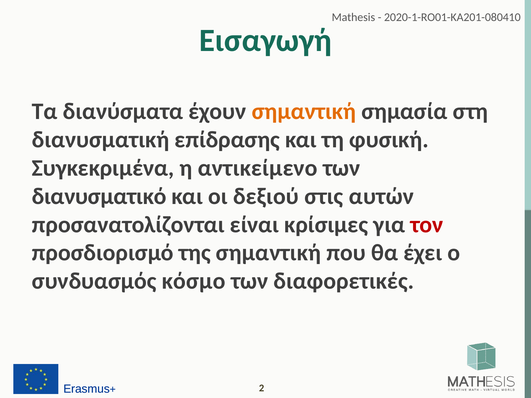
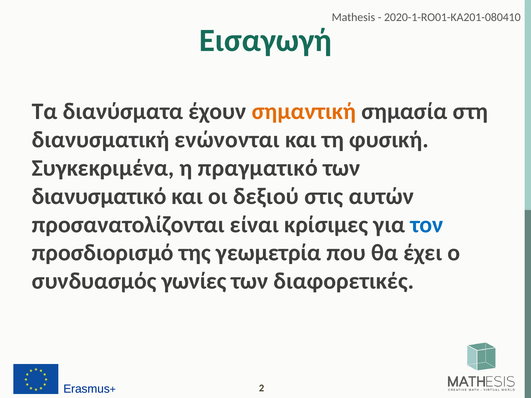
επίδρασης: επίδρασης -> ενώνονται (227, 140)
αντικείμενο: αντικείμενο -> πραγματικό (258, 168)
τον colour: red -> blue (427, 225)
της σημαντική: σημαντική -> γεωμετρία (269, 253)
κόσμο: κόσμο -> γωνίες (194, 281)
